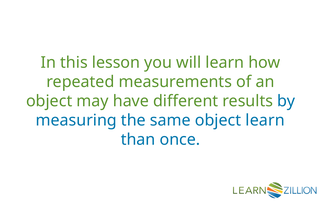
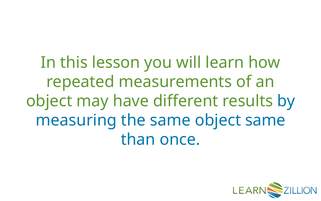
object learn: learn -> same (265, 120)
